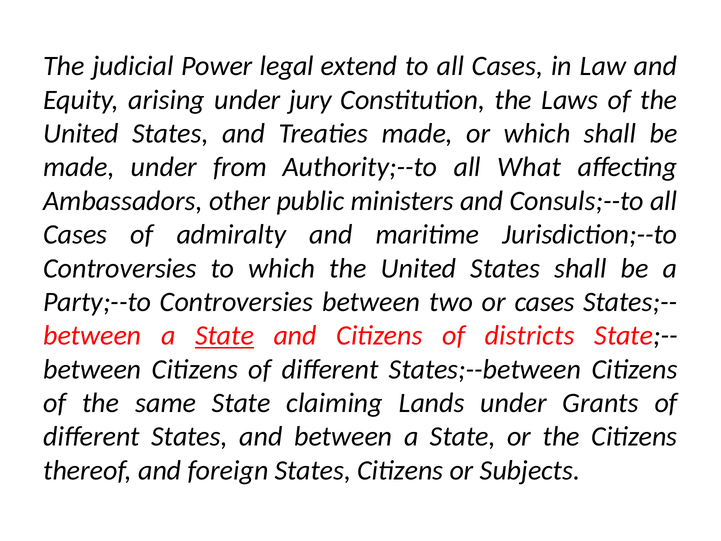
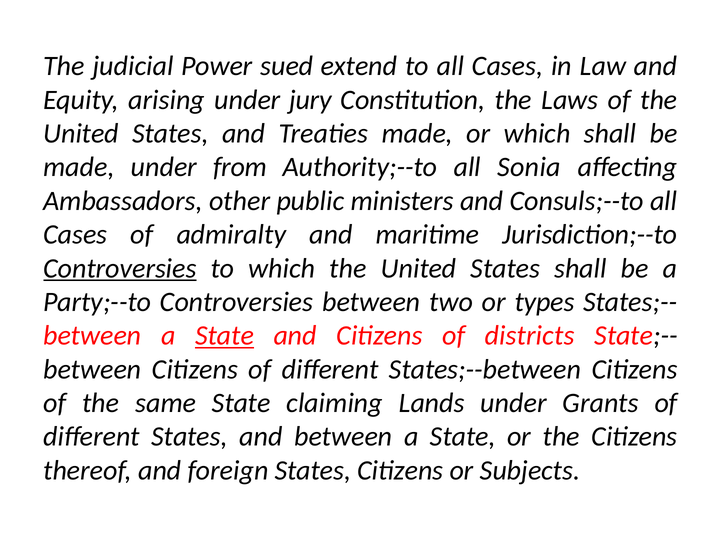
legal: legal -> sued (287, 66)
What: What -> Sonia (529, 167)
Controversies underline: none -> present (120, 268)
or cases: cases -> types (545, 302)
